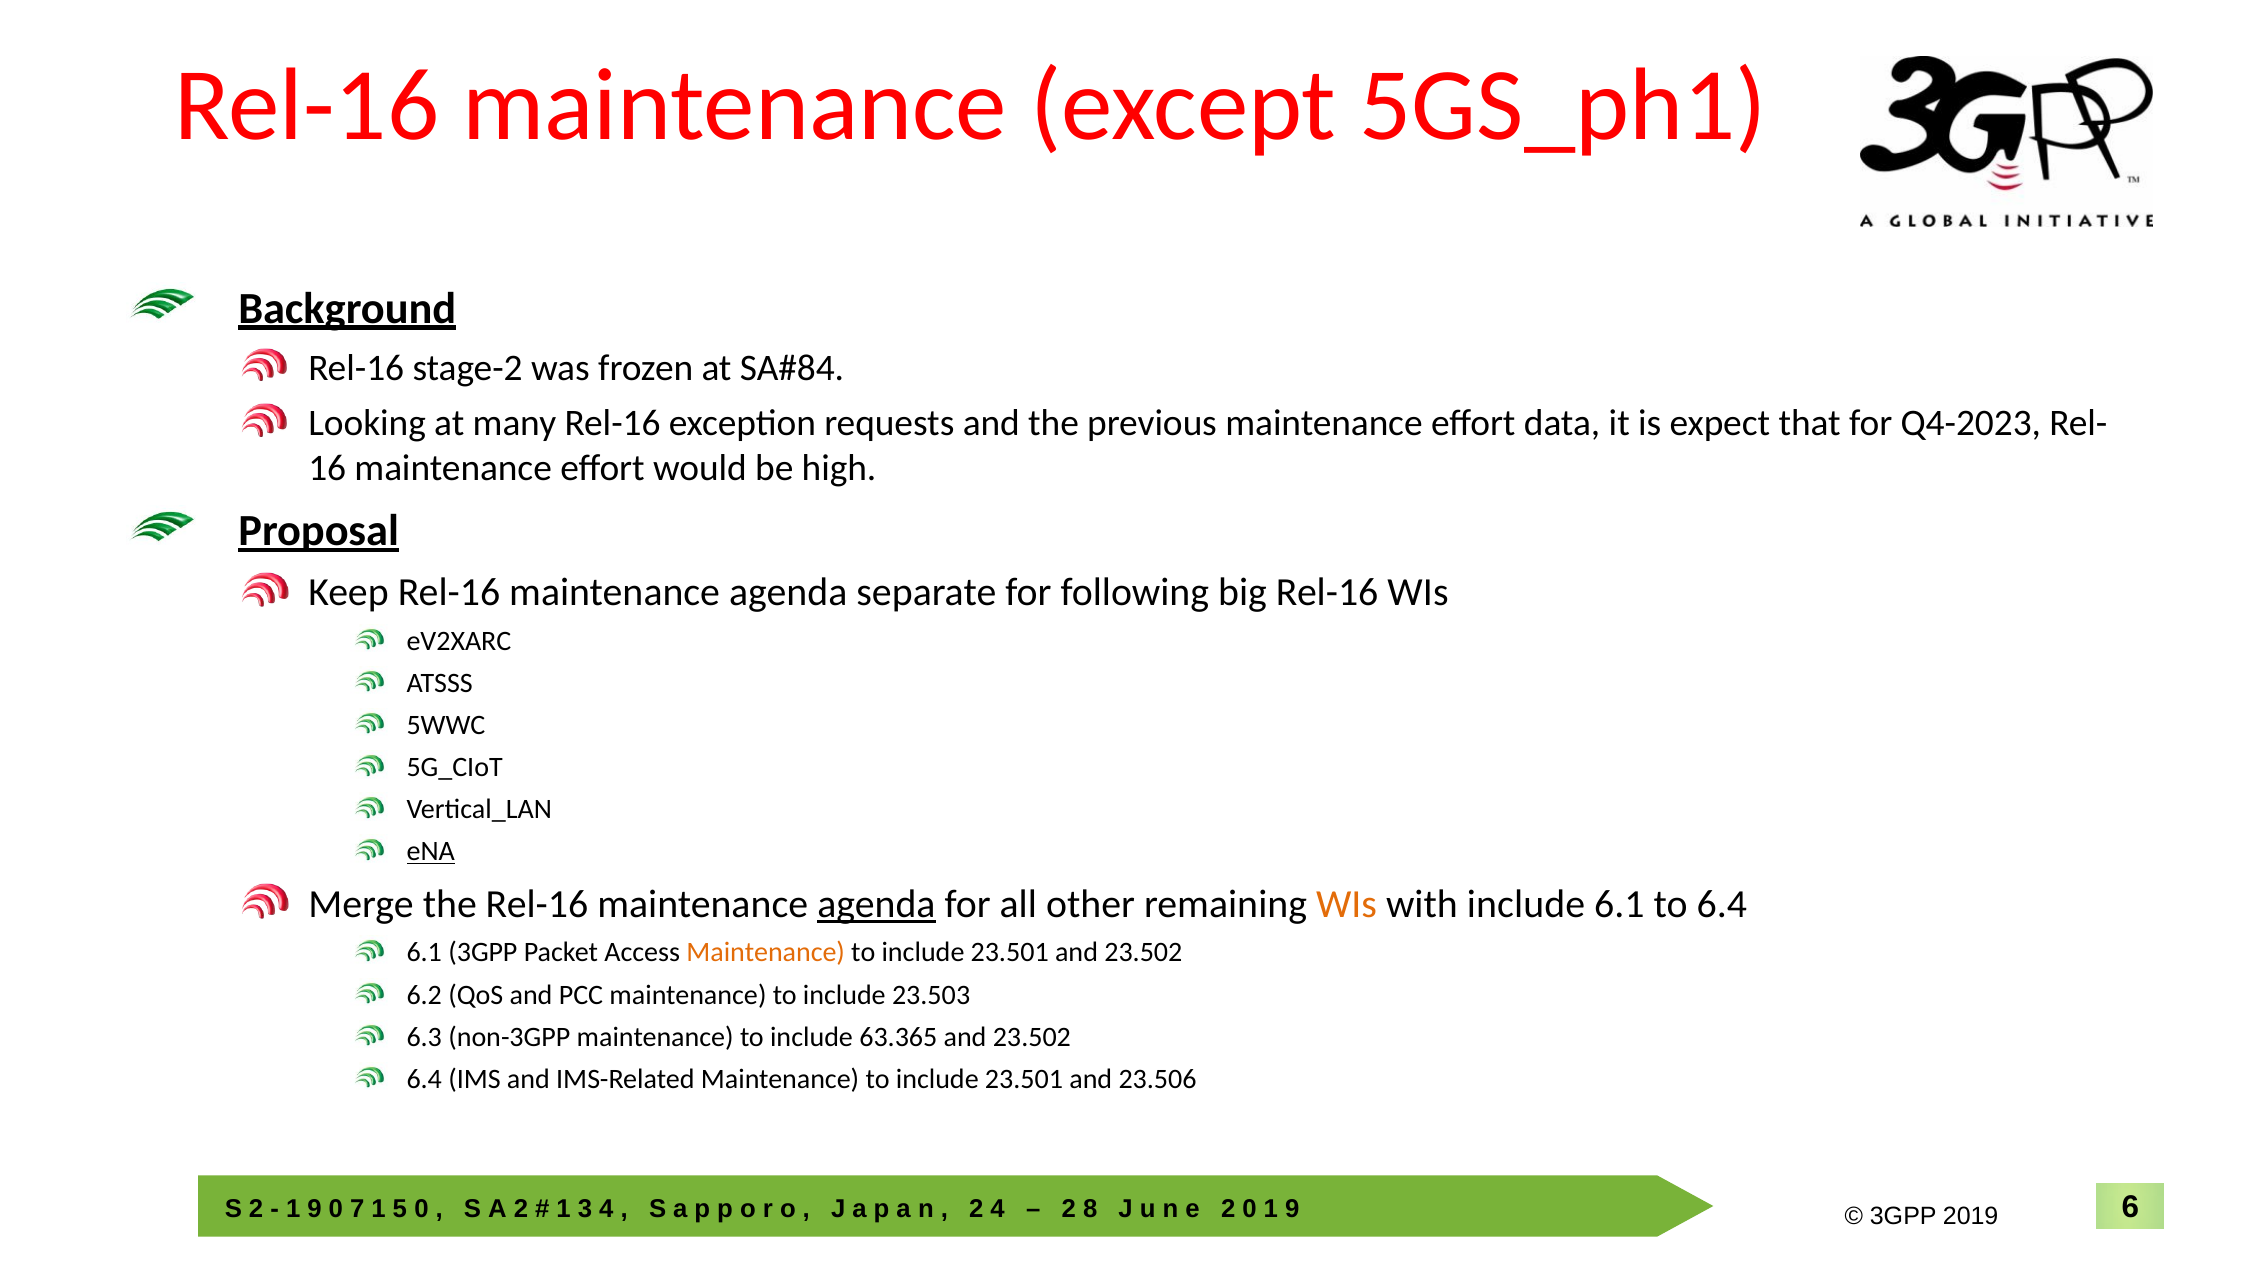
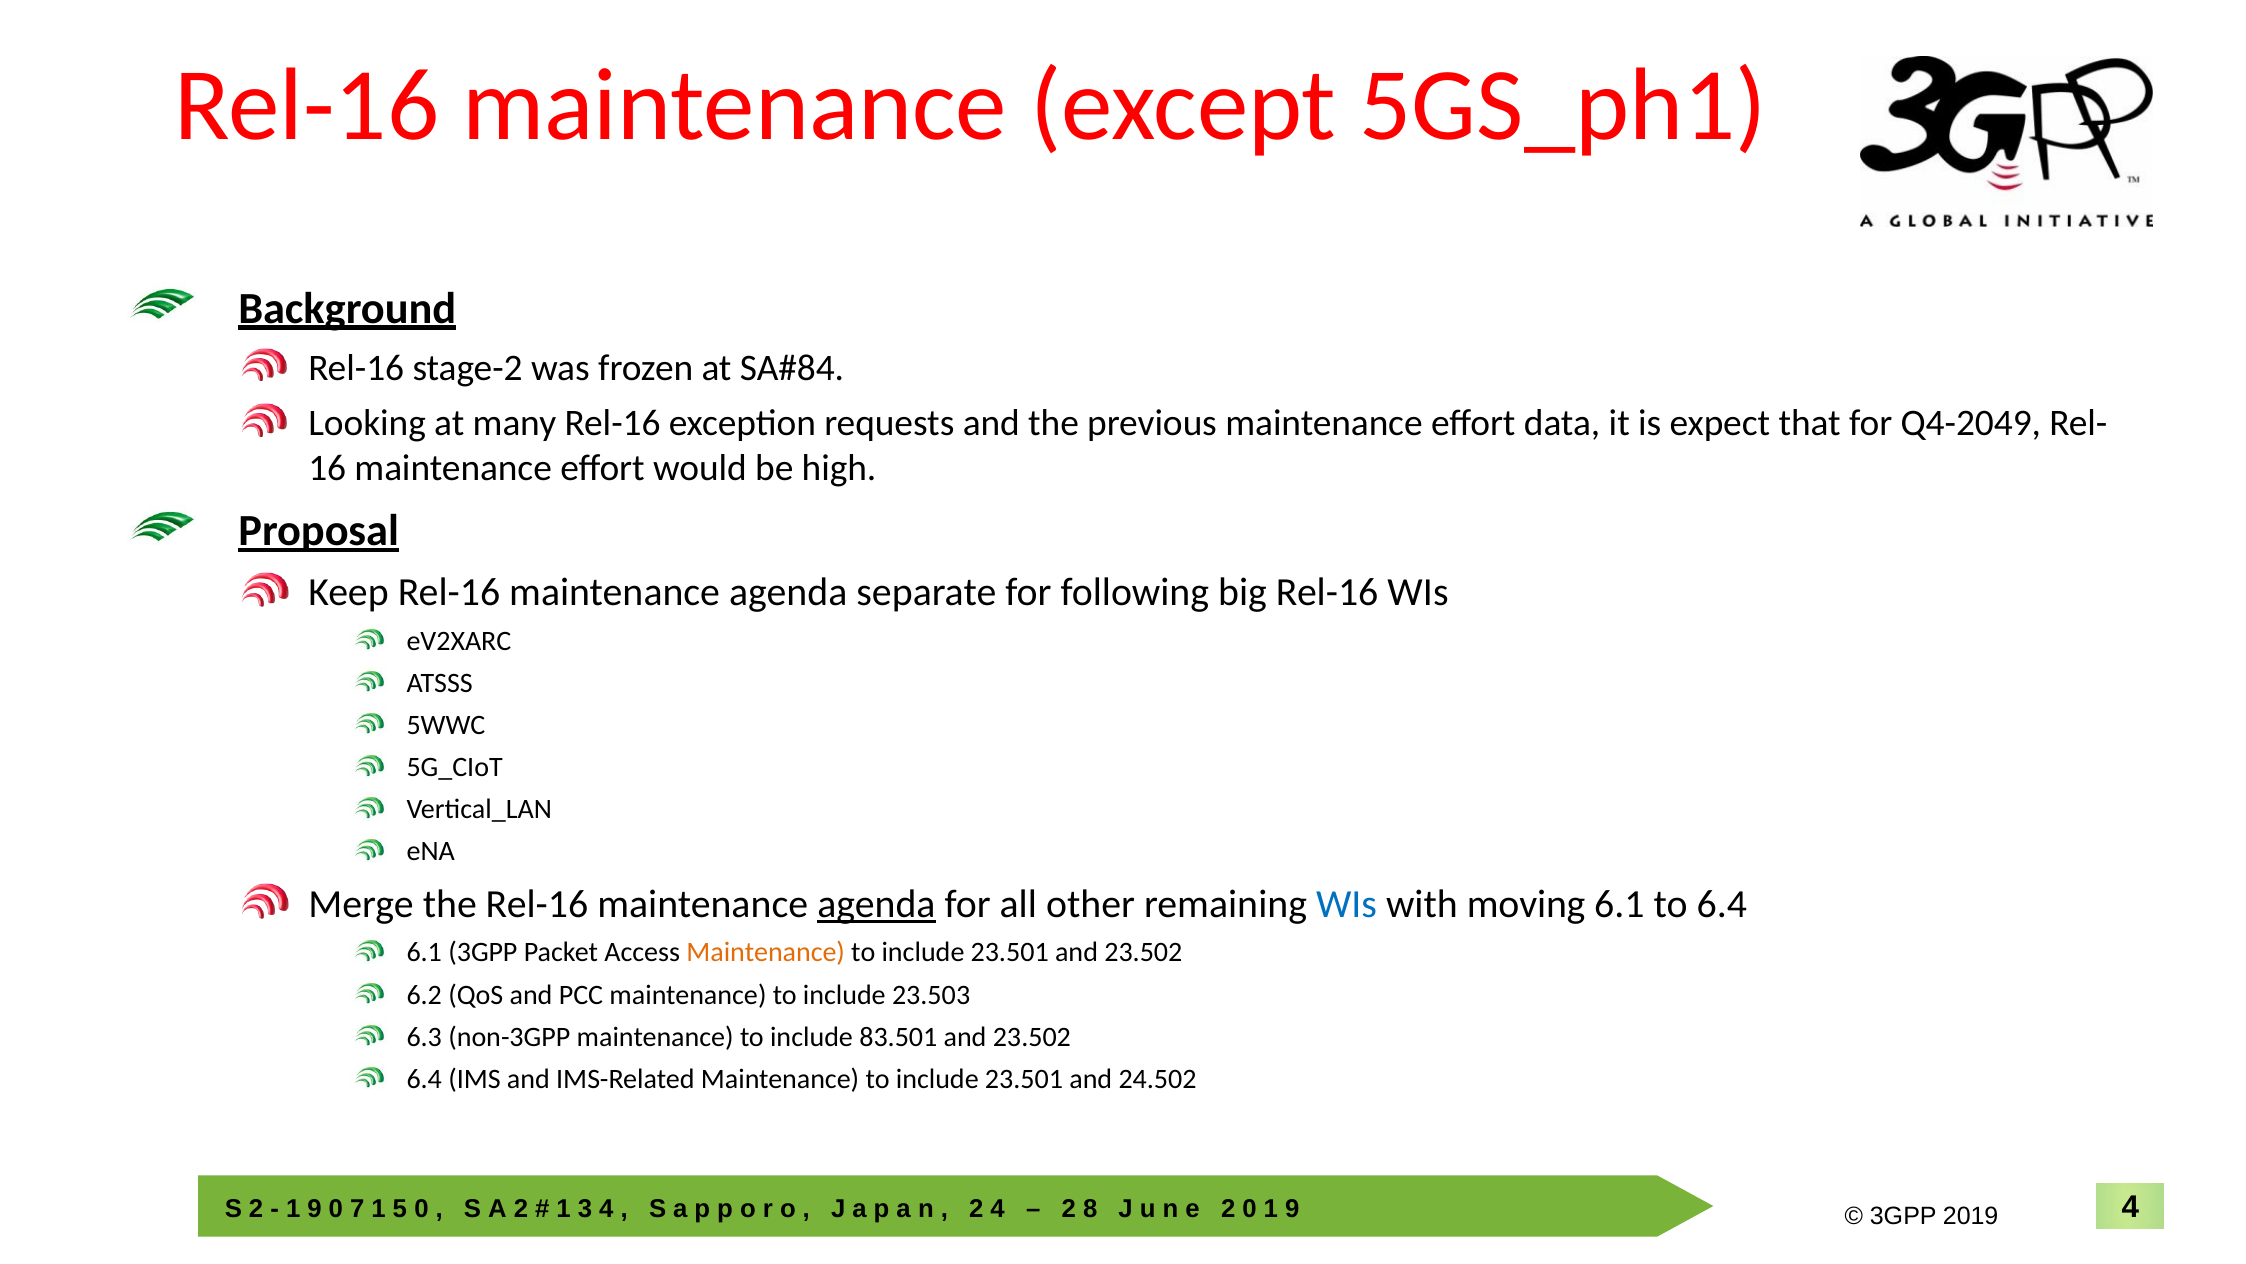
Q4-2023: Q4-2023 -> Q4-2049 (1971, 423)
eNA underline: present -> none (431, 851)
WIs colour: orange -> blue (1347, 904)
with include: include -> moving (1526, 904)
63.365: 63.365 -> 83.501 (898, 1036)
23.506: 23.506 -> 24.502 (1158, 1079)
6: 6 -> 4 (2130, 1207)
